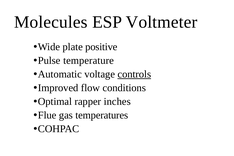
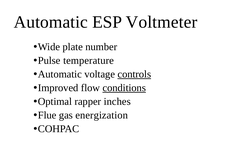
Molecules: Molecules -> Automatic (51, 22)
positive: positive -> number (101, 47)
conditions underline: none -> present (124, 88)
temperatures: temperatures -> energization (102, 115)
